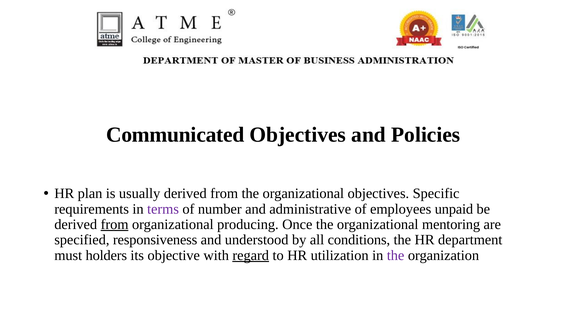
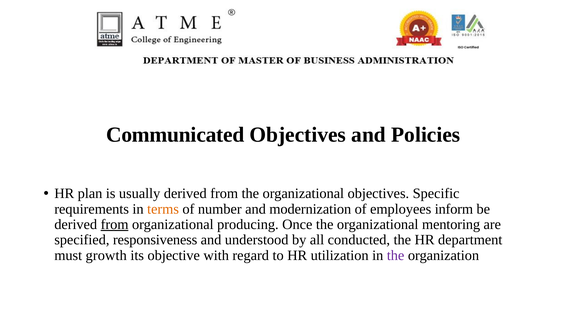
terms colour: purple -> orange (163, 209)
administrative: administrative -> modernization (310, 209)
unpaid: unpaid -> inform (454, 209)
conditions: conditions -> conducted (359, 240)
holders: holders -> growth (106, 255)
regard underline: present -> none (251, 255)
